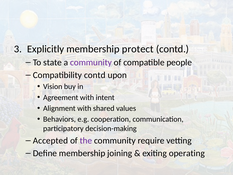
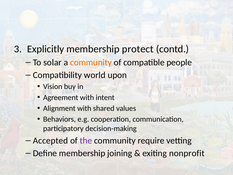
state: state -> solar (52, 62)
community colour: purple -> orange (91, 62)
Compatibility contd: contd -> world (95, 75)
operating: operating -> nonprofit (187, 153)
